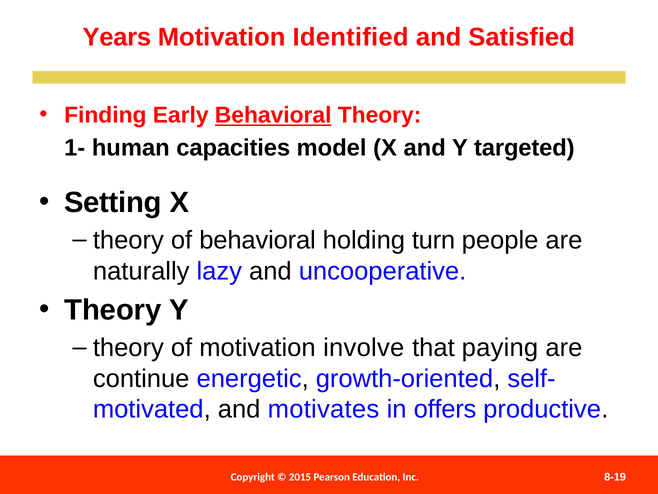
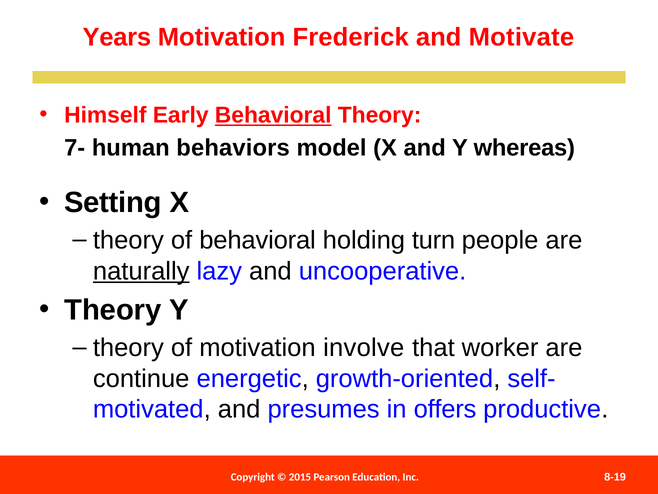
Identified: Identified -> Frederick (351, 37)
Satisfied: Satisfied -> Motivate (521, 37)
Finding: Finding -> Himself (105, 115)
1-: 1- -> 7- (75, 148)
capacities: capacities -> behaviors (233, 148)
targeted: targeted -> whereas (524, 148)
naturally underline: none -> present (141, 271)
paying: paying -> worker (500, 348)
motivates: motivates -> presumes (324, 409)
